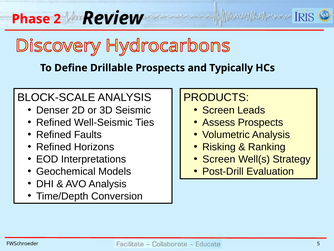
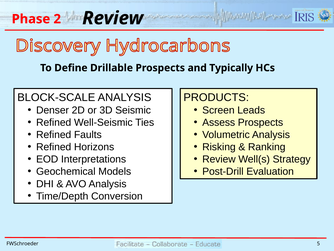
Screen: Screen -> Review (219, 159)
